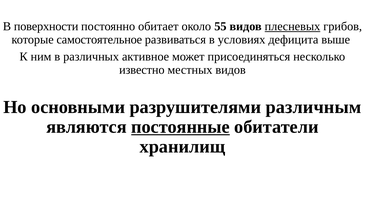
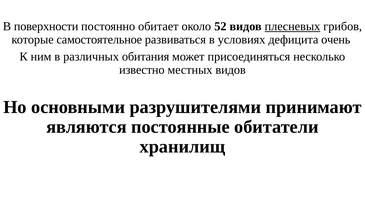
55: 55 -> 52 (220, 26)
выше: выше -> очень (336, 39)
активное: активное -> обитания (146, 56)
различным: различным -> принимают (314, 107)
постоянные underline: present -> none (180, 126)
